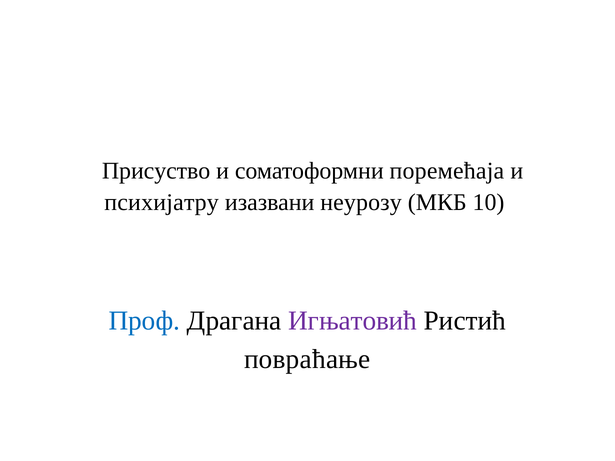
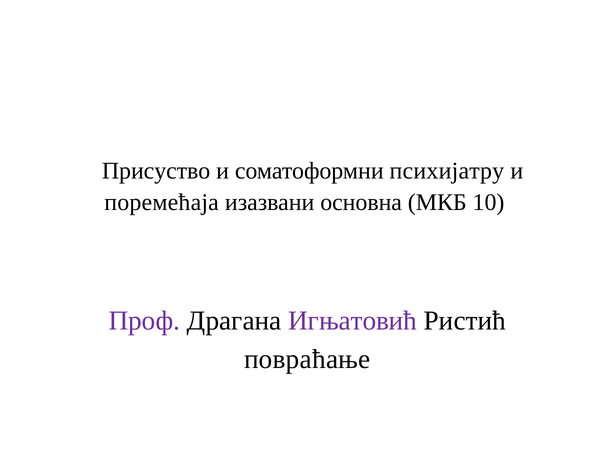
поремећаја: поремећаја -> психијатру (447, 171)
психијатру: психијатру -> поремећаја (162, 203)
неурозу: неурозу -> основна (361, 203)
Проф colour: blue -> purple (144, 321)
